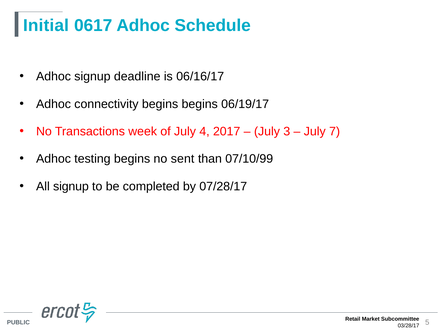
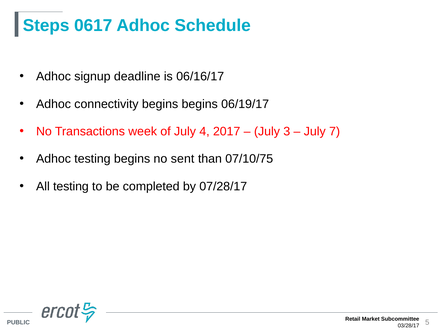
Initial: Initial -> Steps (46, 25)
07/10/99: 07/10/99 -> 07/10/75 (249, 159)
All signup: signup -> testing (71, 187)
